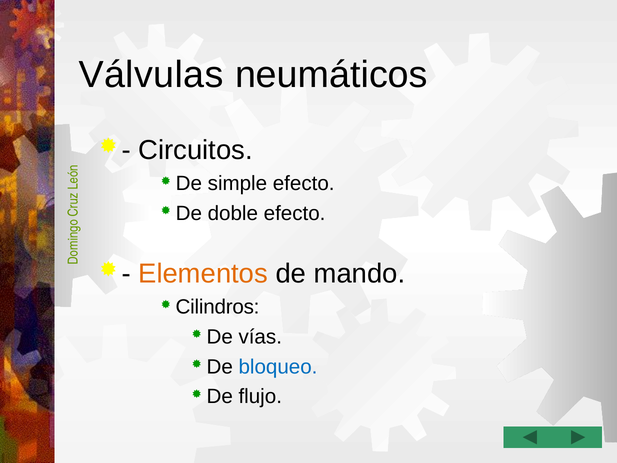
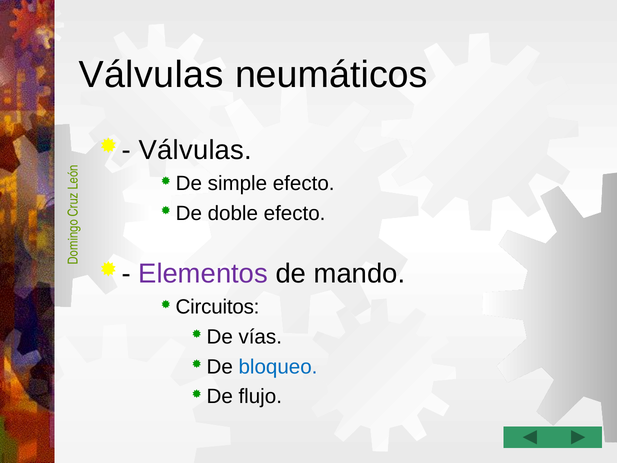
Circuitos: Circuitos -> Válvulas (195, 150)
Elementos colour: orange -> purple (203, 273)
Cilindros: Cilindros -> Circuitos (217, 307)
